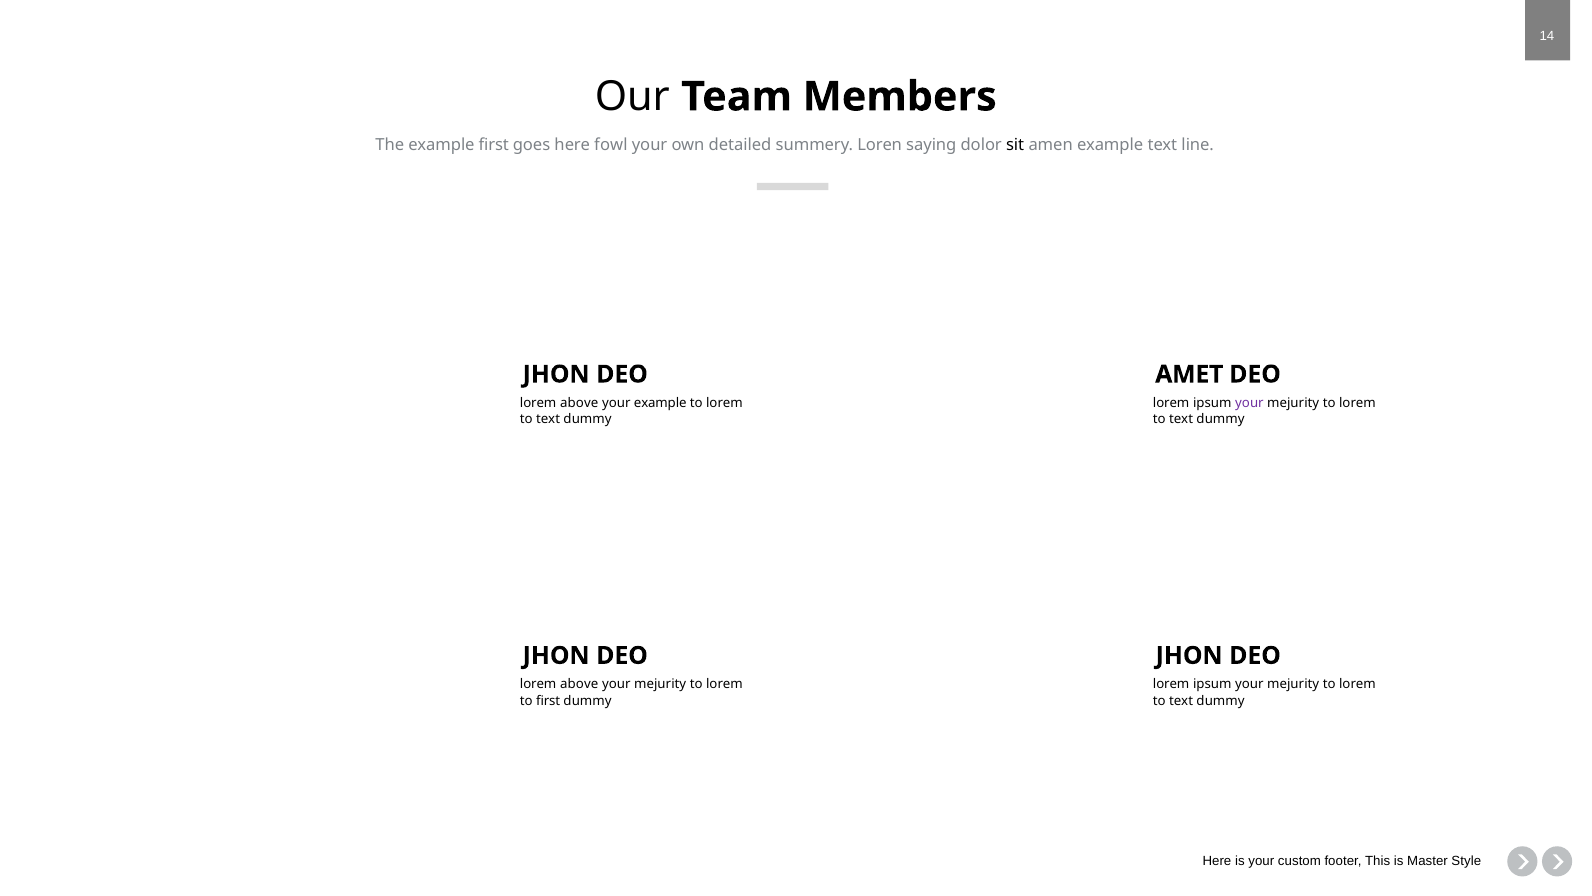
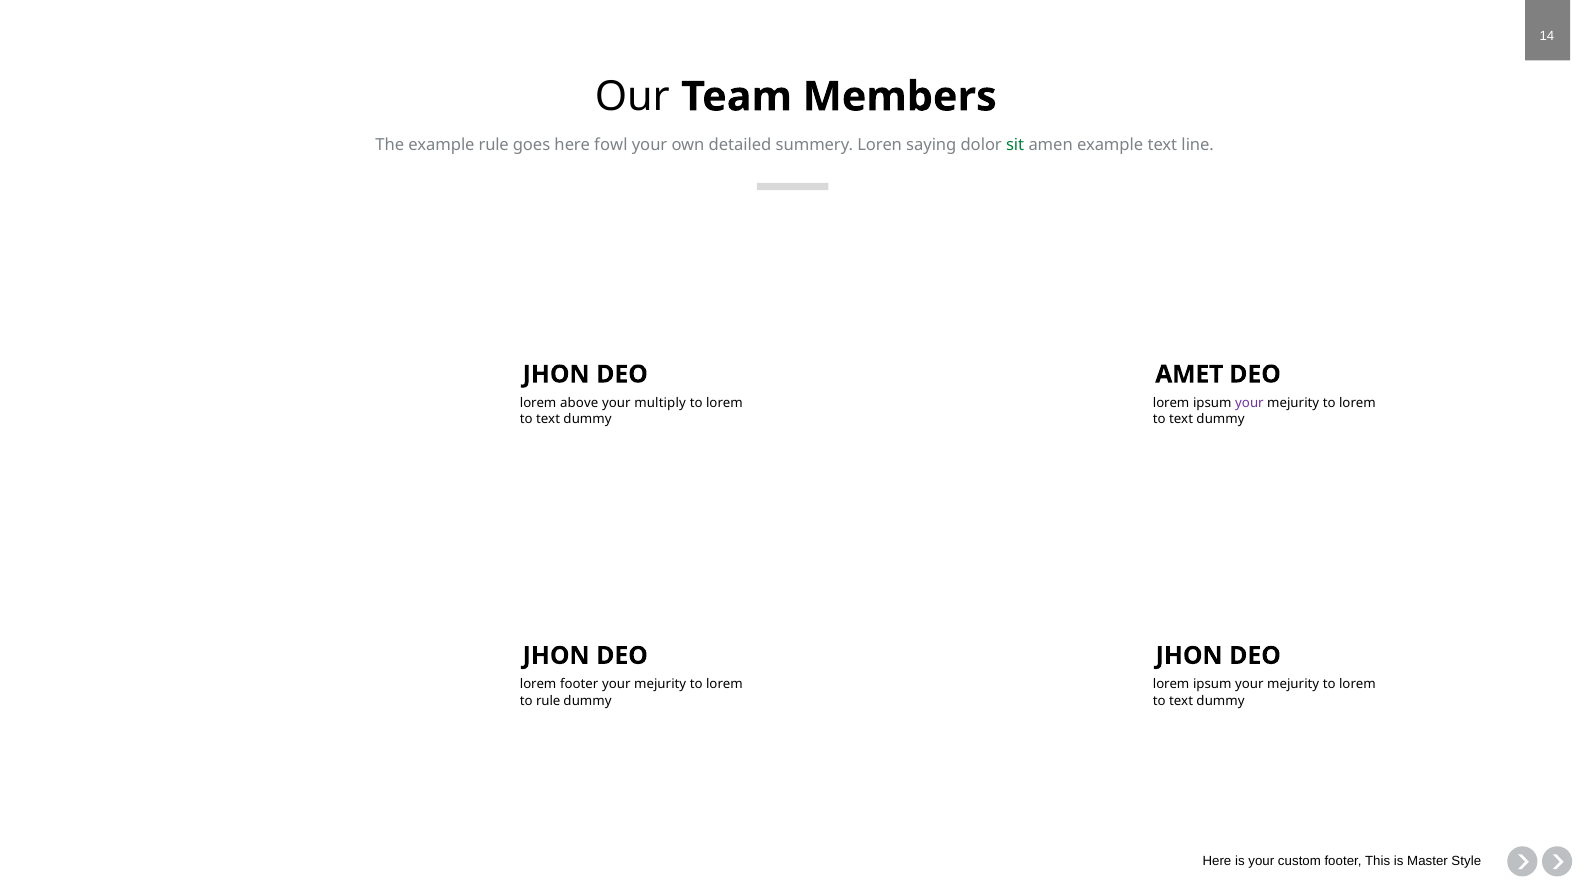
example first: first -> rule (494, 145)
sit colour: black -> green (1015, 145)
your example: example -> multiply (660, 403)
above: above -> footer (579, 684)
to first: first -> rule (548, 701)
